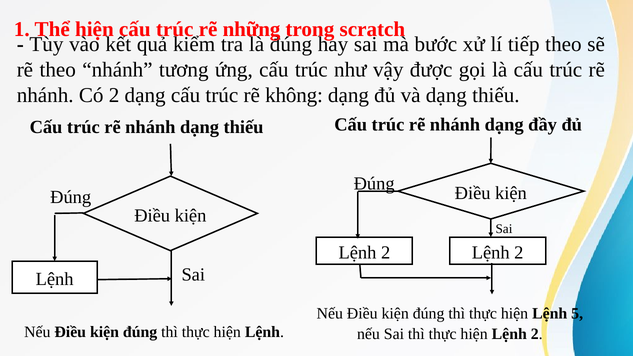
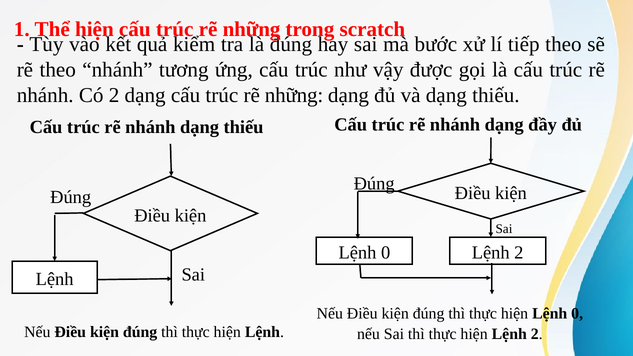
không: không -> những (294, 95)
2: 2 -> 0 (386, 253)
hiện Lệnh 5: 5 -> 0 (577, 314)
